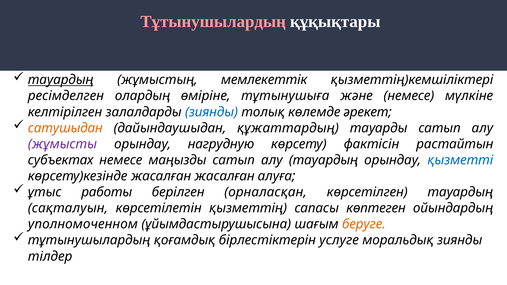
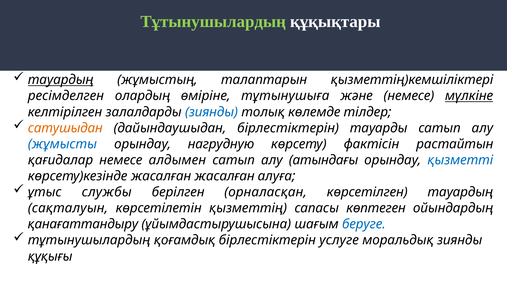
Тұтынушылардың colour: pink -> light green (213, 22)
мемлекеттік: мемлекеттік -> талаптарын (264, 80)
мүлкіне underline: none -> present (469, 96)
әрекет: әрекет -> тілдер (368, 112)
дайындаушыдан құжаттардың: құжаттардың -> бірлестіктерін (288, 128)
жұмысты colour: purple -> blue (62, 144)
субъектах: субъектах -> қағидалар (60, 160)
маңызды: маңызды -> алдымен (177, 160)
алу тауардың: тауардың -> атындағы (324, 160)
работы: работы -> службы (107, 192)
уполномоченном: уполномоченном -> қанағаттандыру (83, 224)
беруге colour: orange -> blue (364, 224)
тілдер: тілдер -> құқығы (50, 256)
